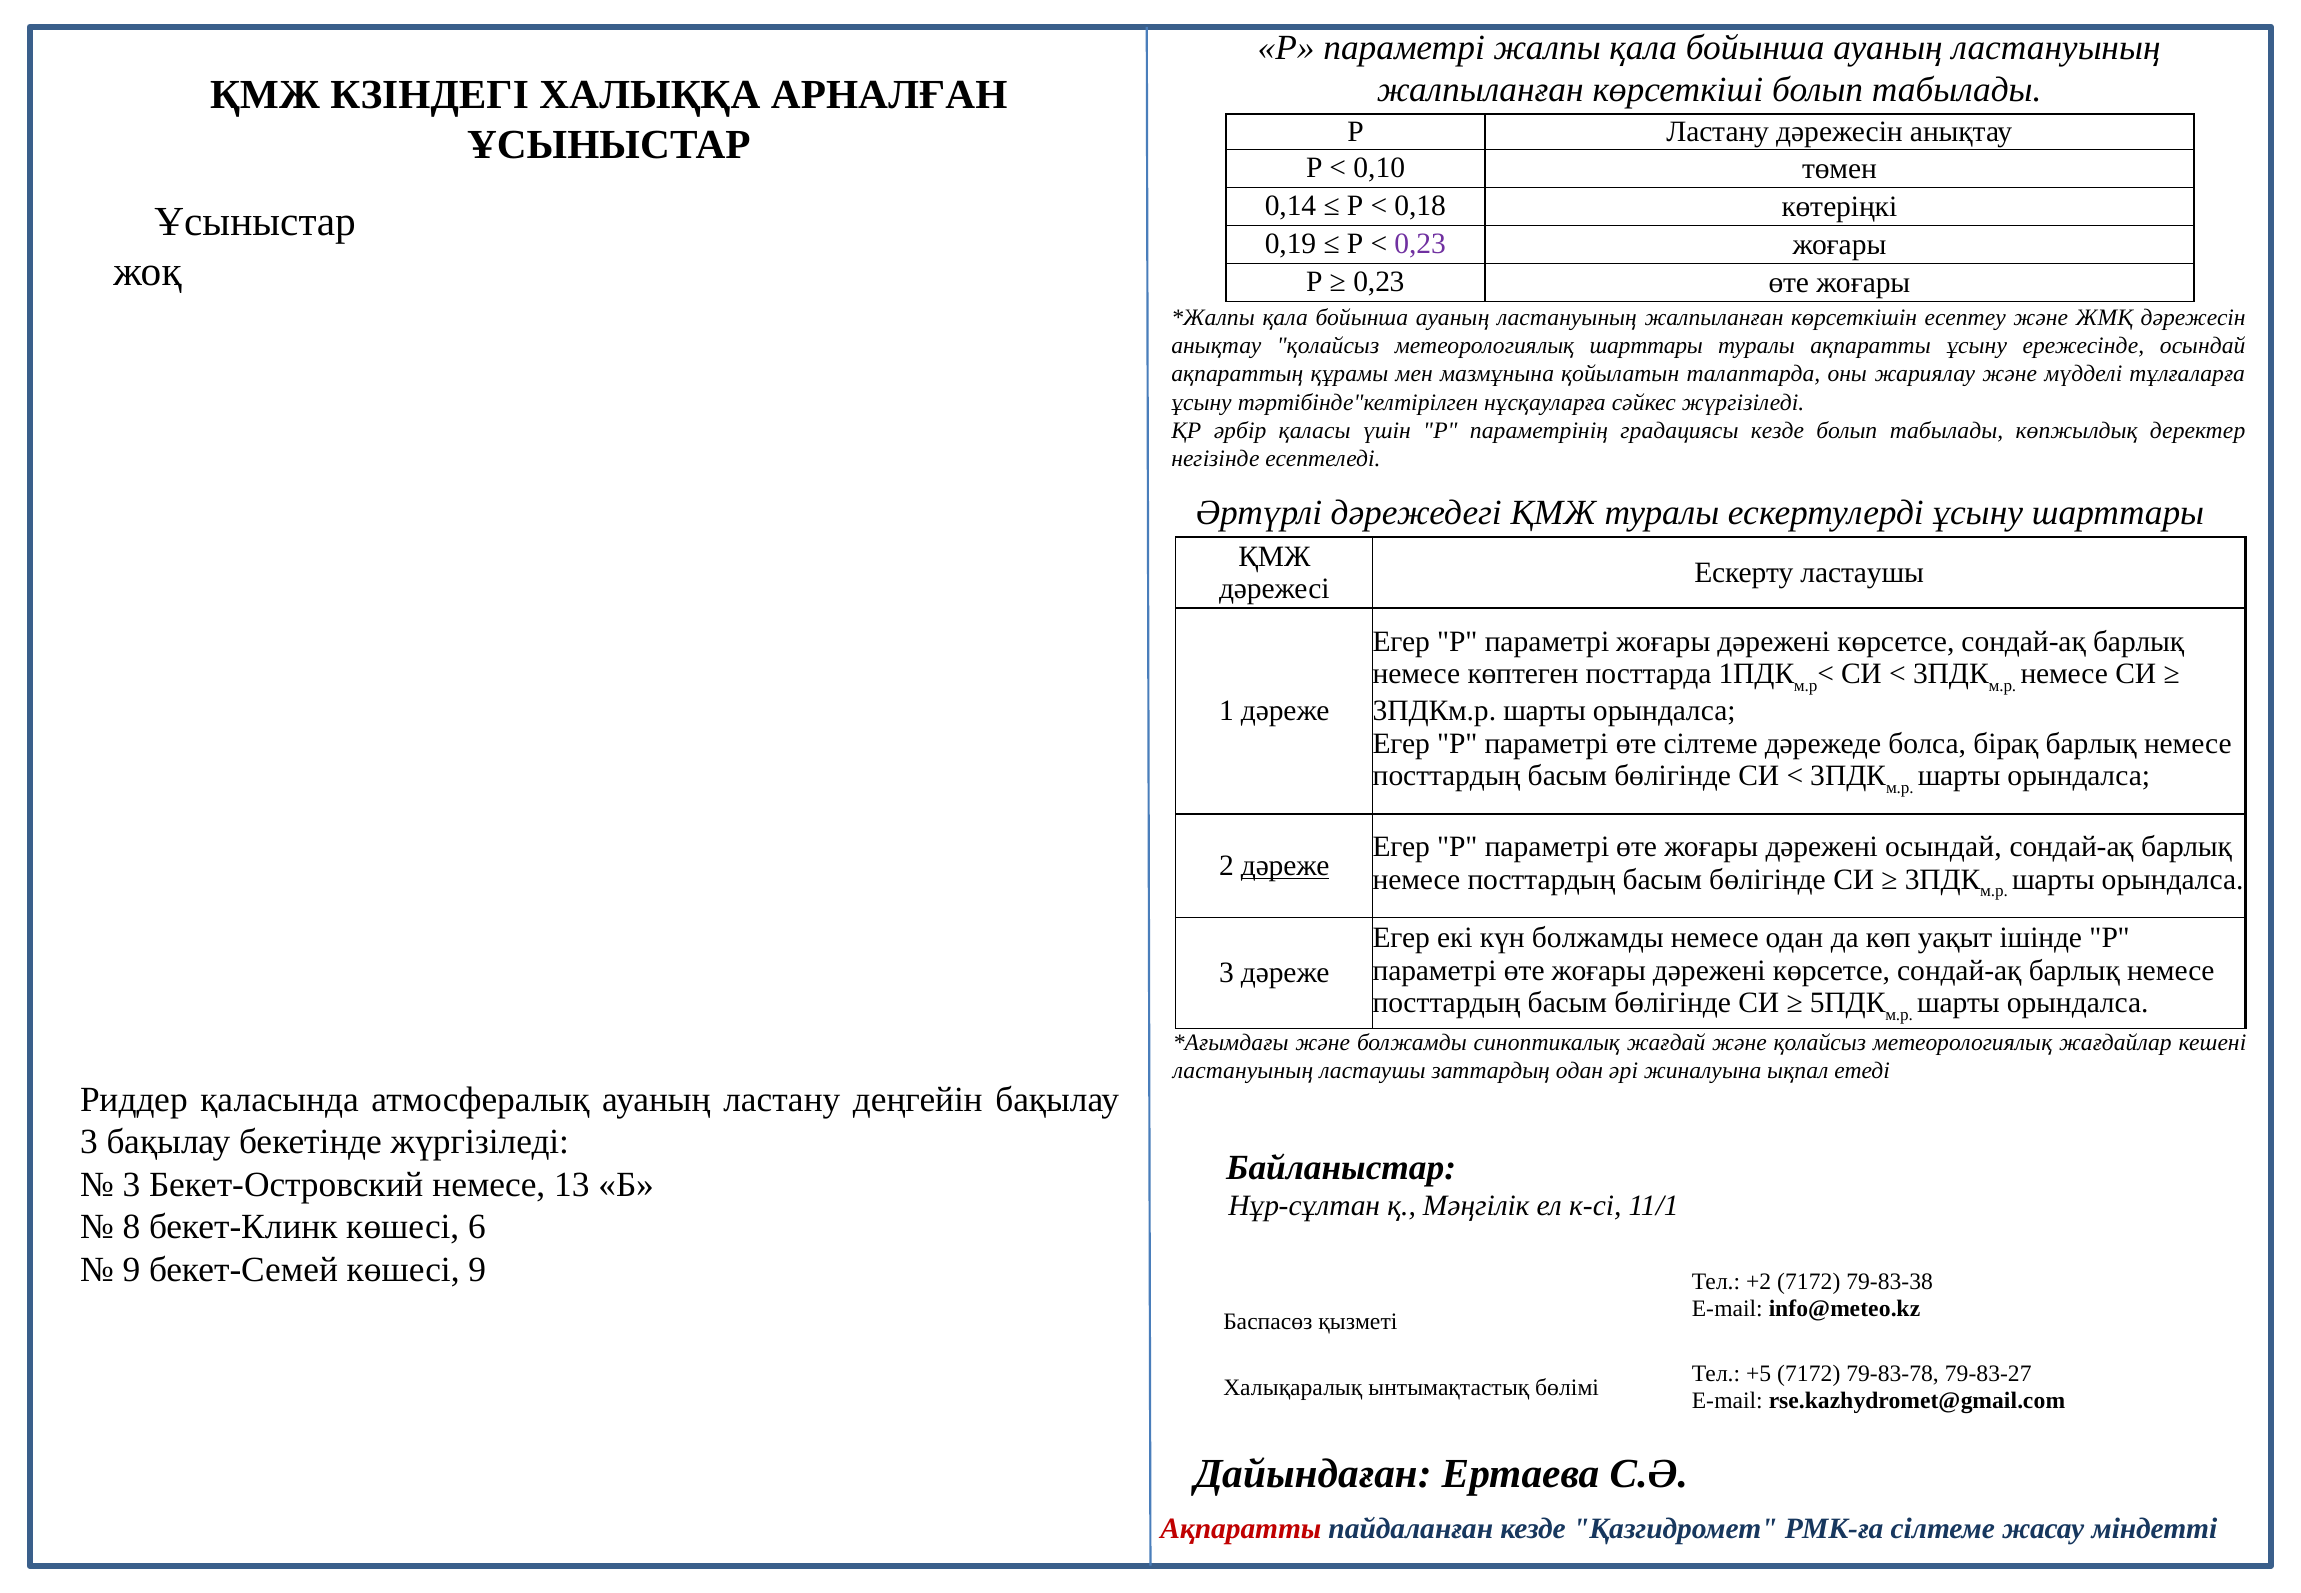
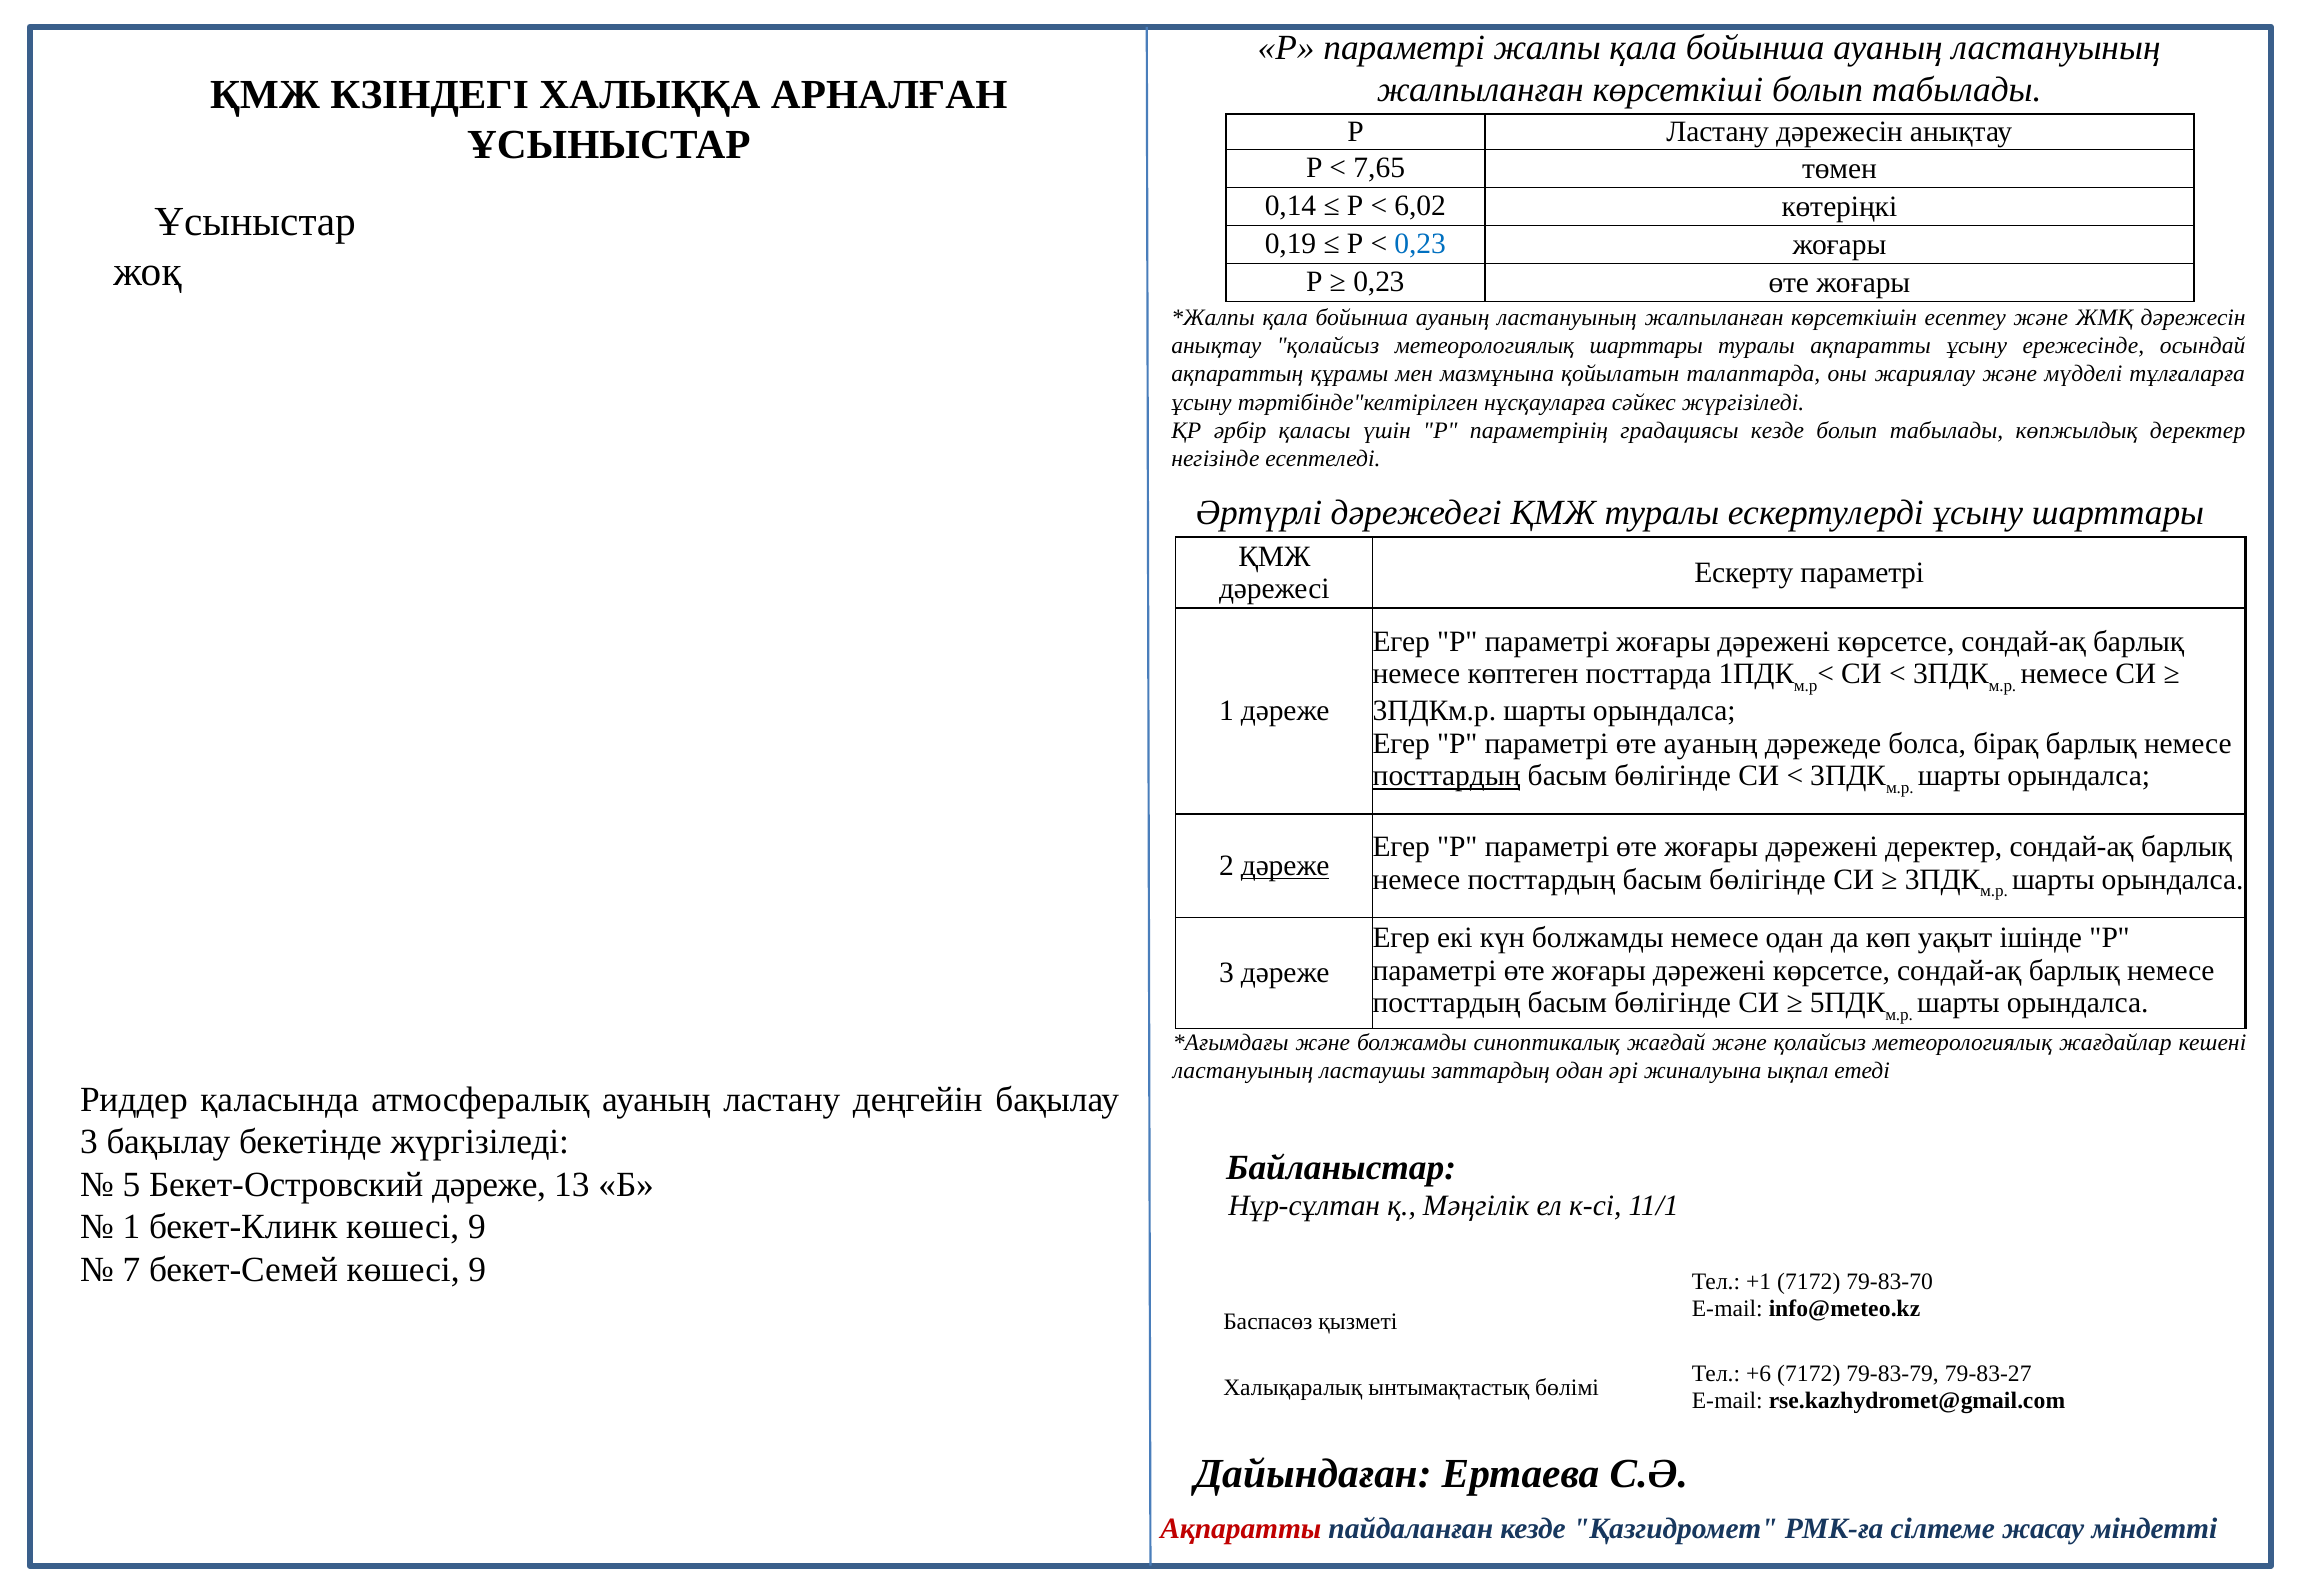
0,10: 0,10 -> 7,65 (1379, 168)
0,18: 0,18 -> 6,02 (1420, 206)
0,23 colour: purple -> blue (1420, 244)
Ескерту ластаушы: ластаушы -> параметрі (1862, 573)
өте сілтеме: сілтеме -> ауаның (1710, 744)
посттардың underline: none -> present (1447, 776)
дәрежені осындай: осындай -> деректер (1944, 847)
3: 3 -> 5 (131, 1185)
Бекет-Островский немесе: немесе -> дәреже (489, 1185)
8: 8 -> 1 (131, 1227)
бекет-Клинк көшесі 6: 6 -> 9 (477, 1227)
9: 9 -> 7 (131, 1270)
+2: +2 -> +1 (1759, 1282)
79-83-38: 79-83-38 -> 79-83-70 (1890, 1282)
+5: +5 -> +6 (1759, 1374)
79-83-78: 79-83-78 -> 79-83-79 (1893, 1374)
